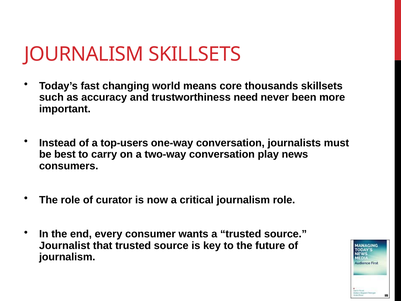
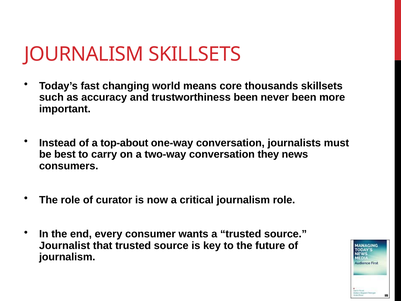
trustworthiness need: need -> been (246, 97)
top-users: top-users -> top-about (124, 143)
play: play -> they (268, 154)
